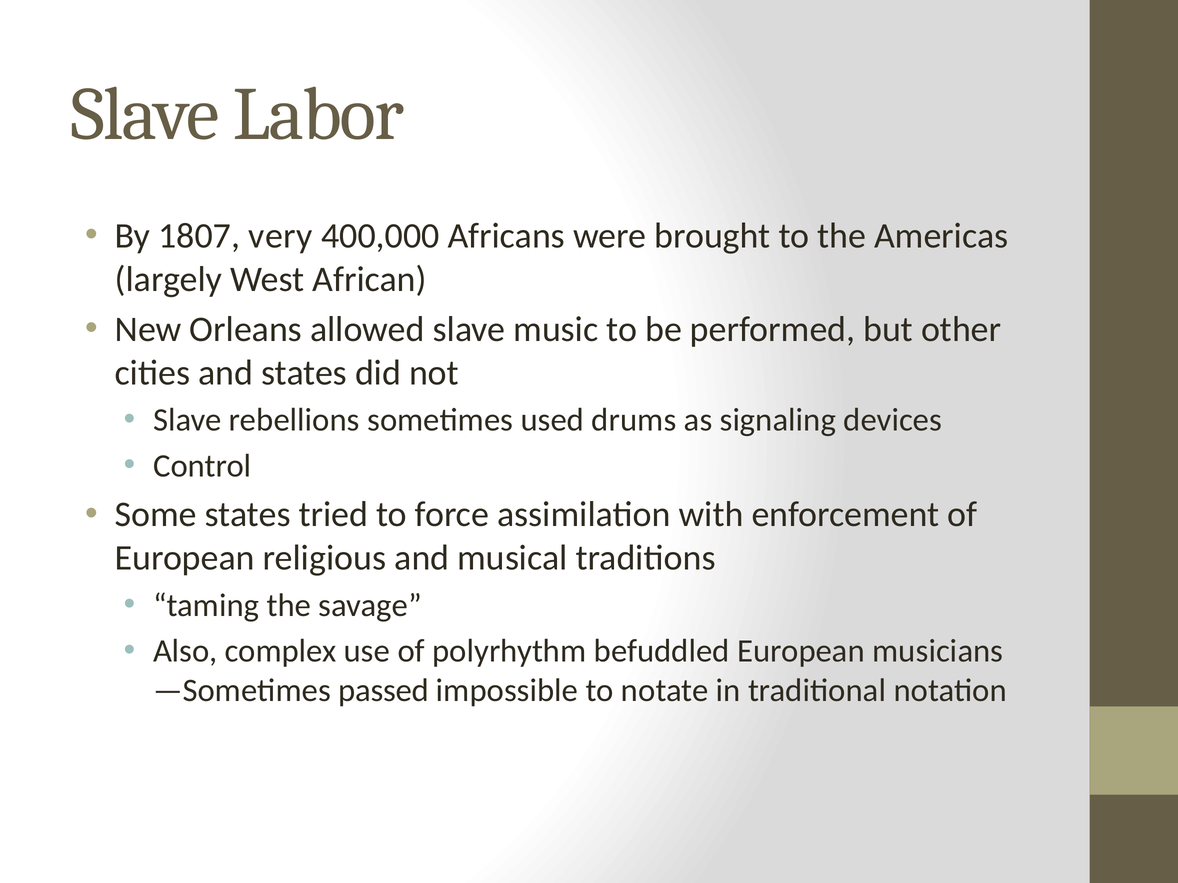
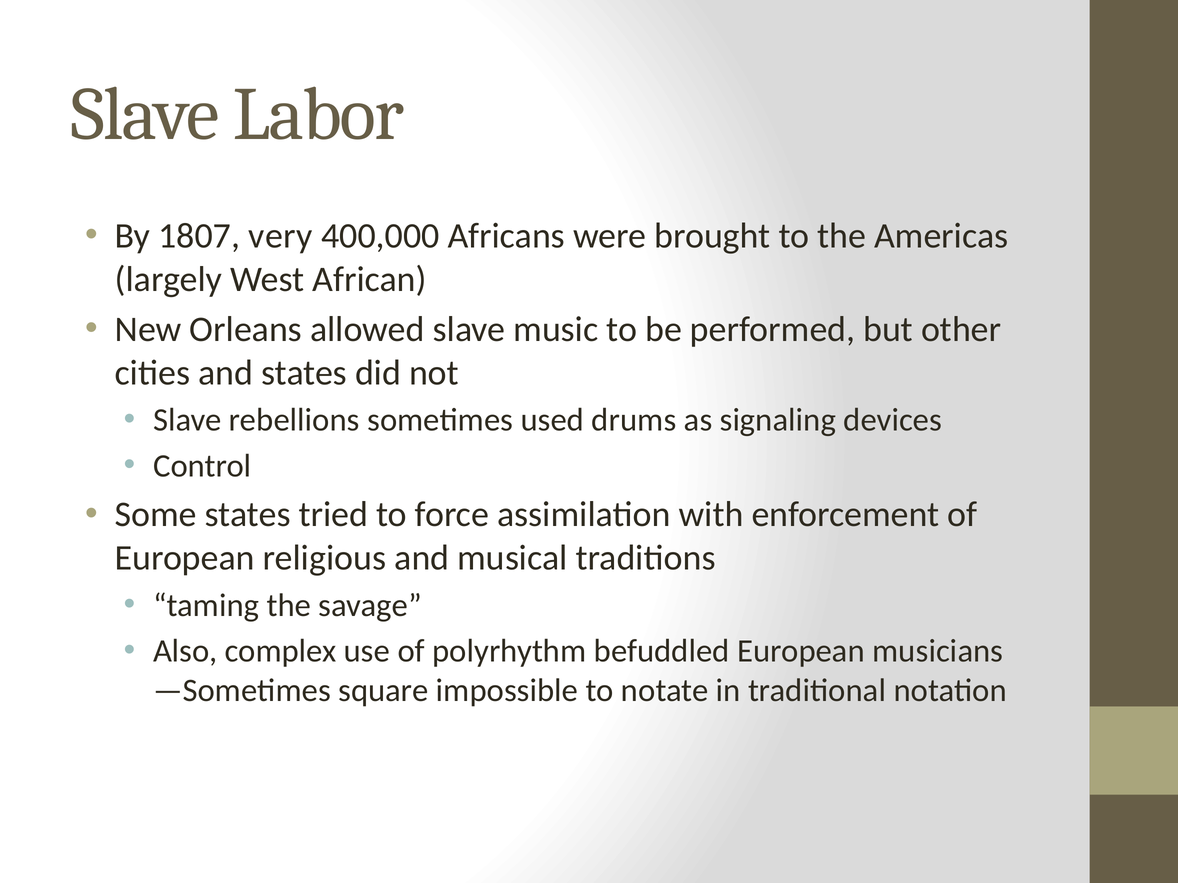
passed: passed -> square (383, 691)
